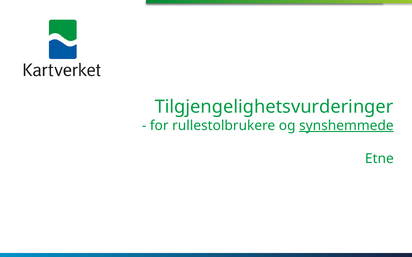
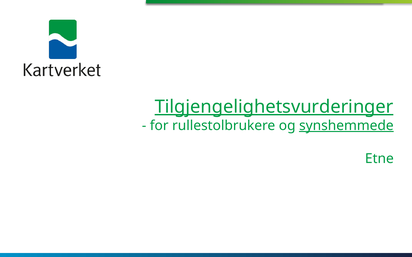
Tilgjengelighetsvurderinger underline: none -> present (274, 107)
